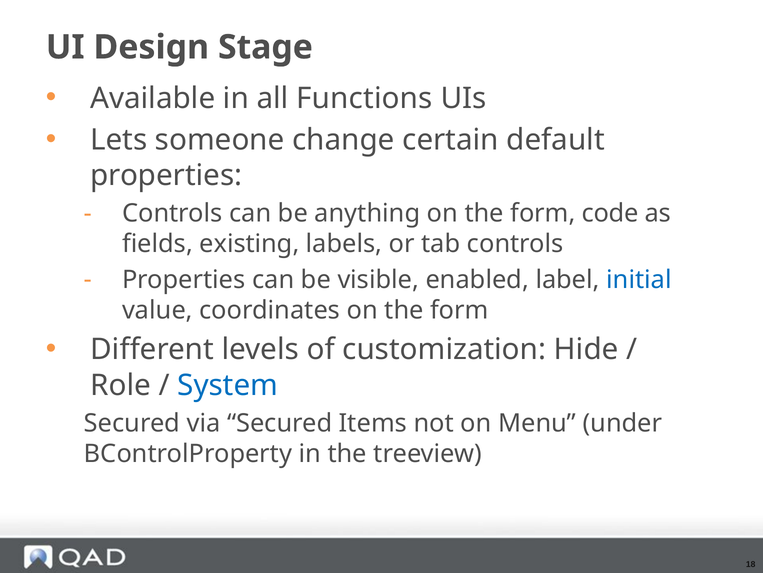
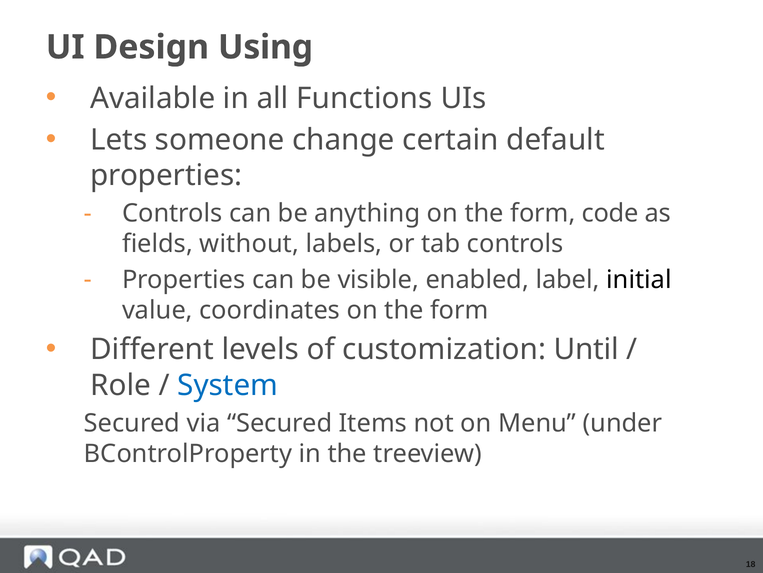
Stage: Stage -> Using (266, 47)
existing: existing -> without (249, 244)
initial colour: blue -> black (639, 279)
Hide: Hide -> Until (586, 349)
